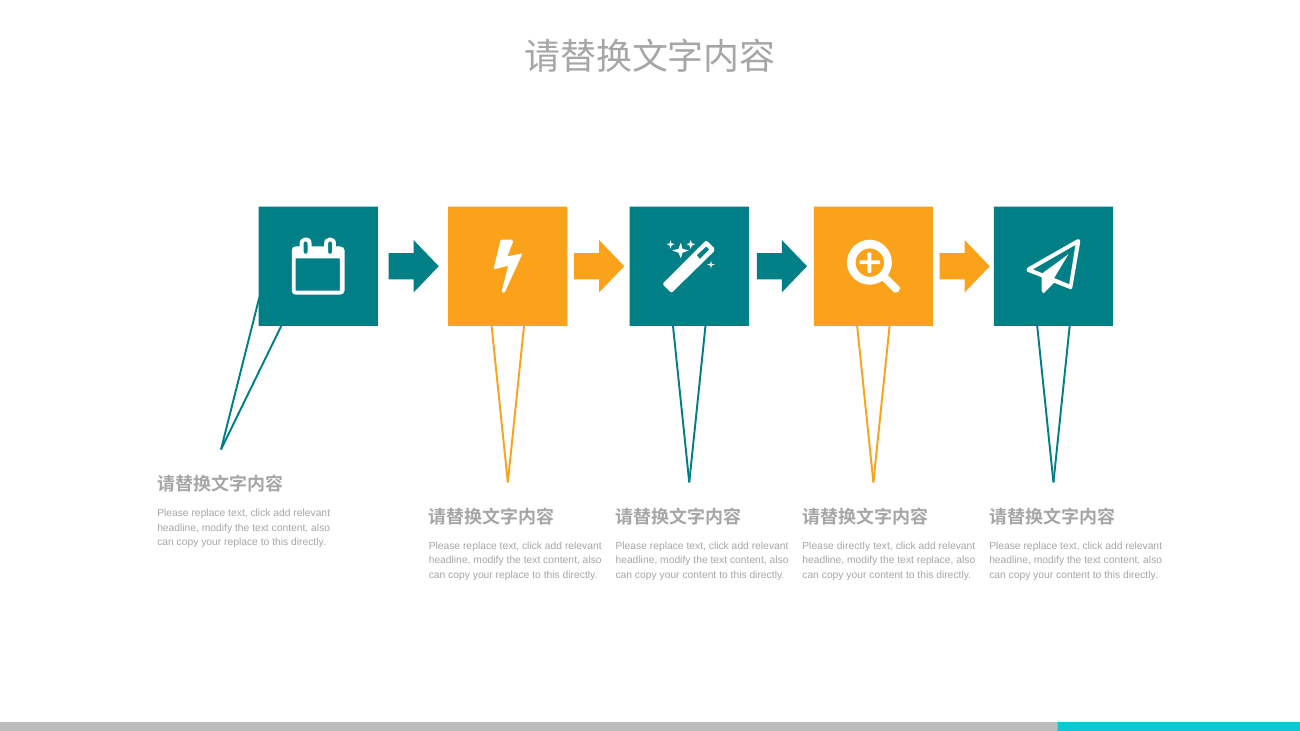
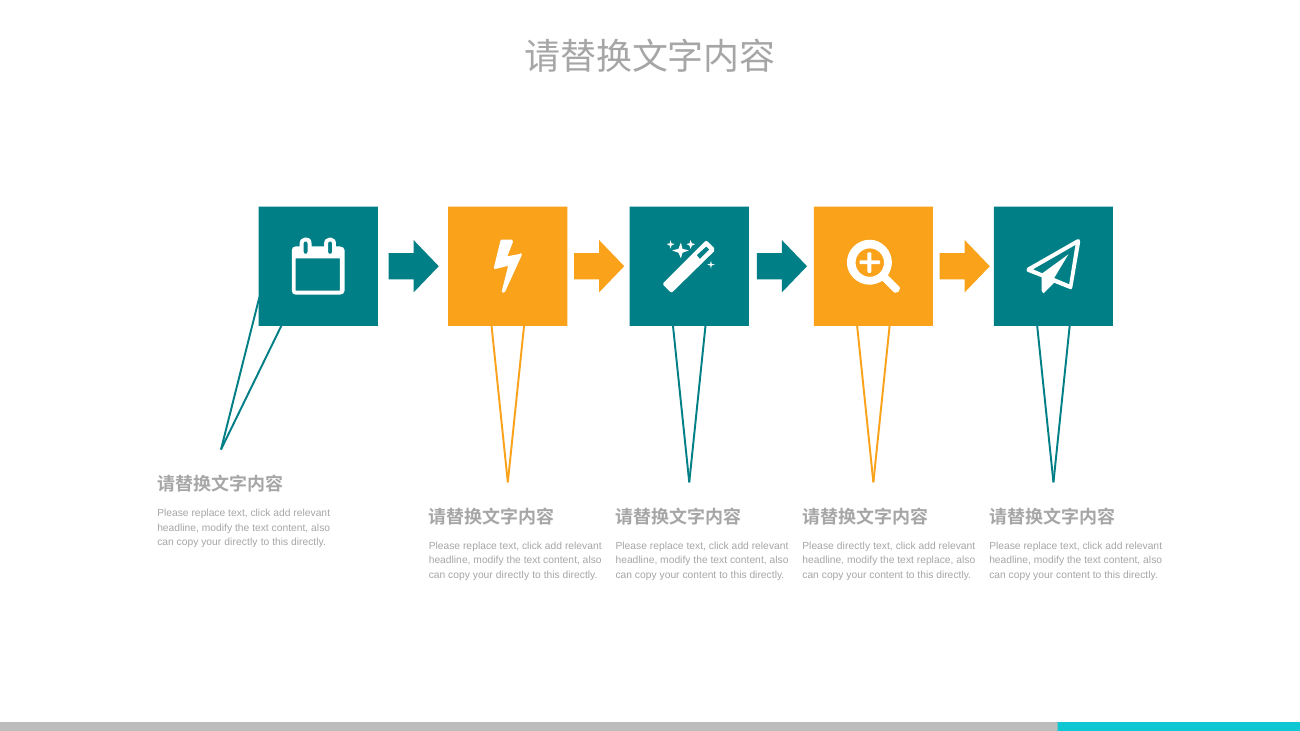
replace: replace -> directly (241, 543)
replace: replace -> directly (513, 575)
